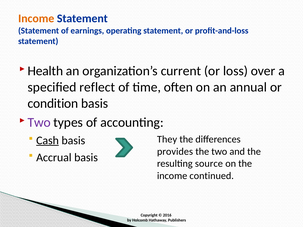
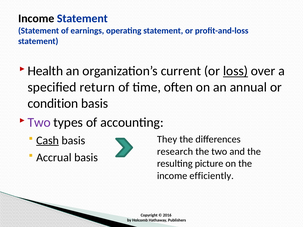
Income colour: orange -> black (36, 18)
loss underline: none -> present (235, 71)
reflect: reflect -> return (97, 87)
provides: provides -> research (175, 152)
source: source -> picture (209, 164)
continued: continued -> efficiently (212, 176)
